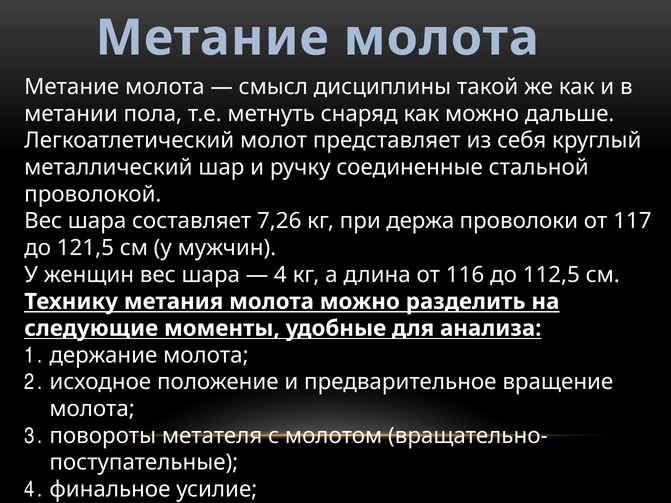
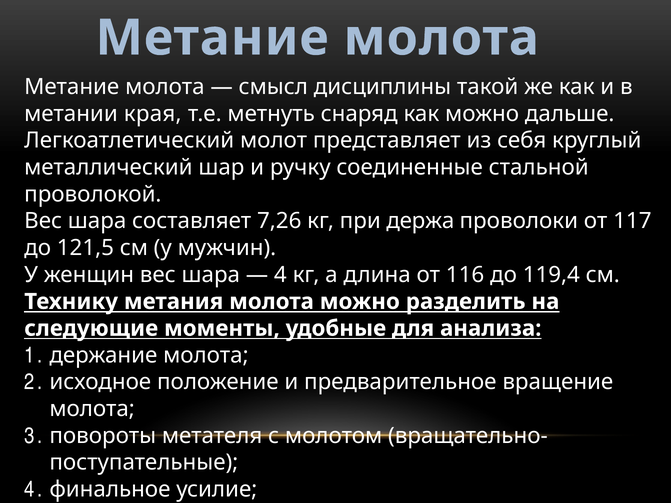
пола: пола -> края (153, 114)
112,5: 112,5 -> 119,4 (551, 275)
